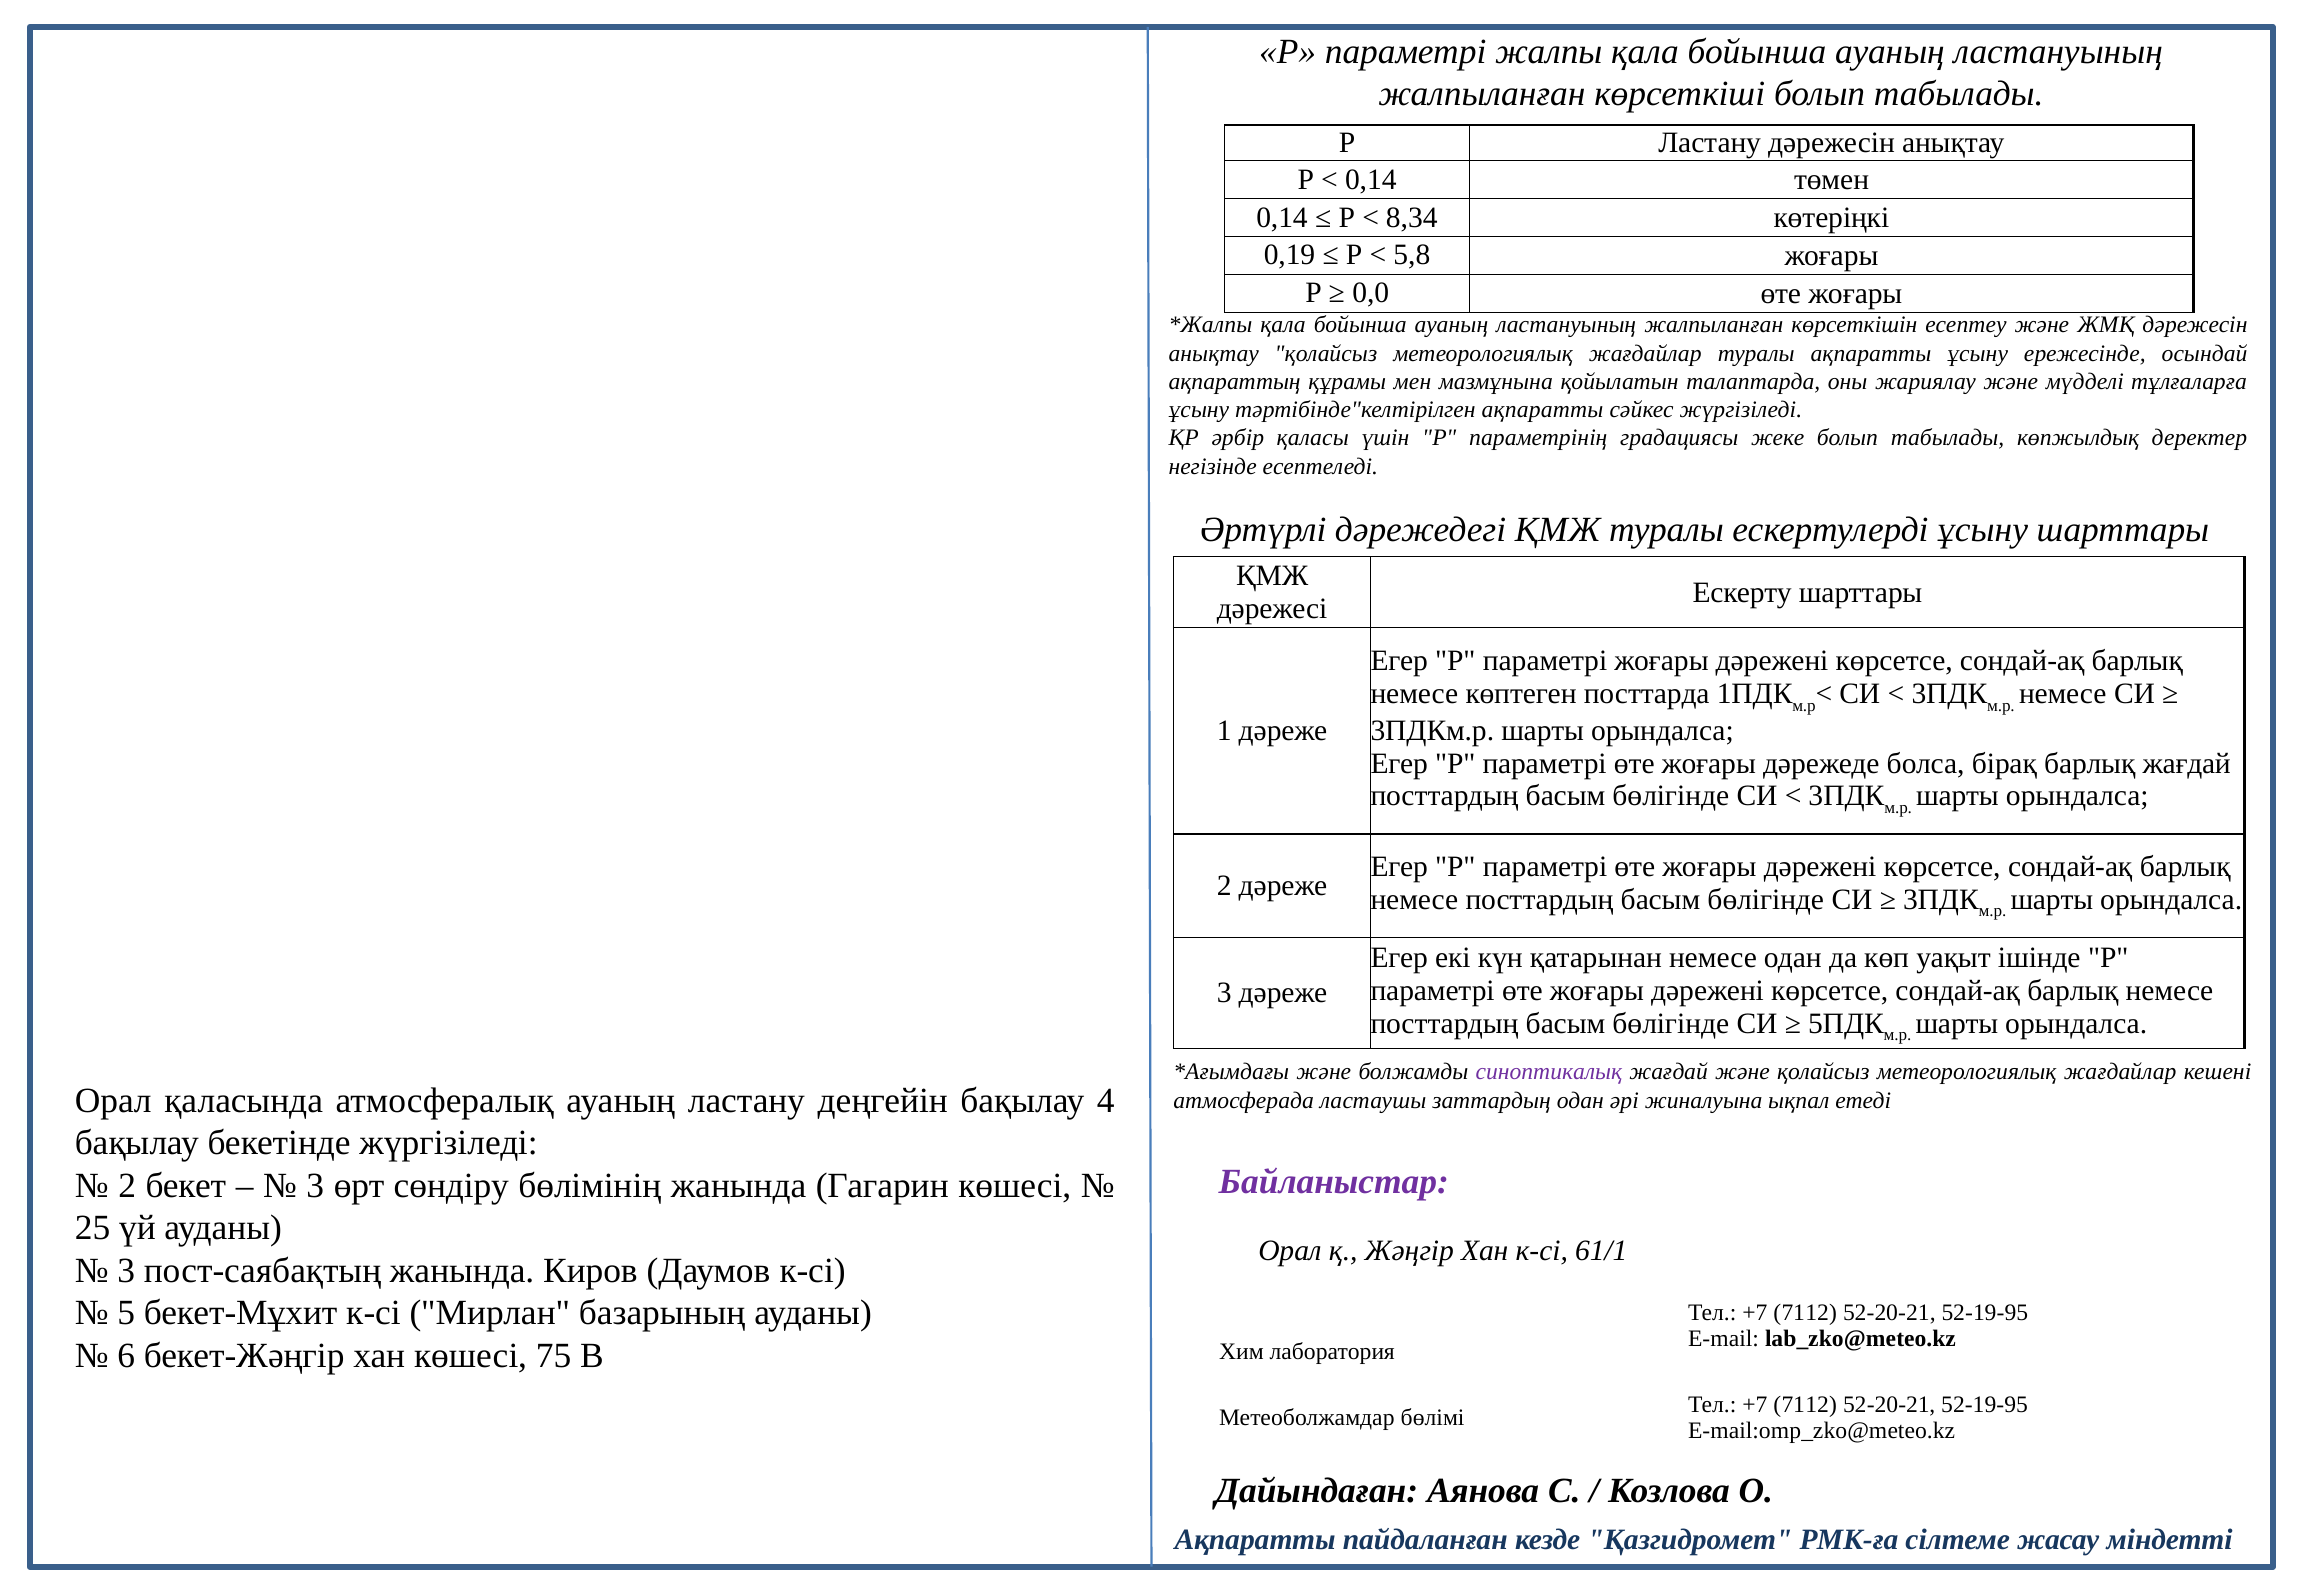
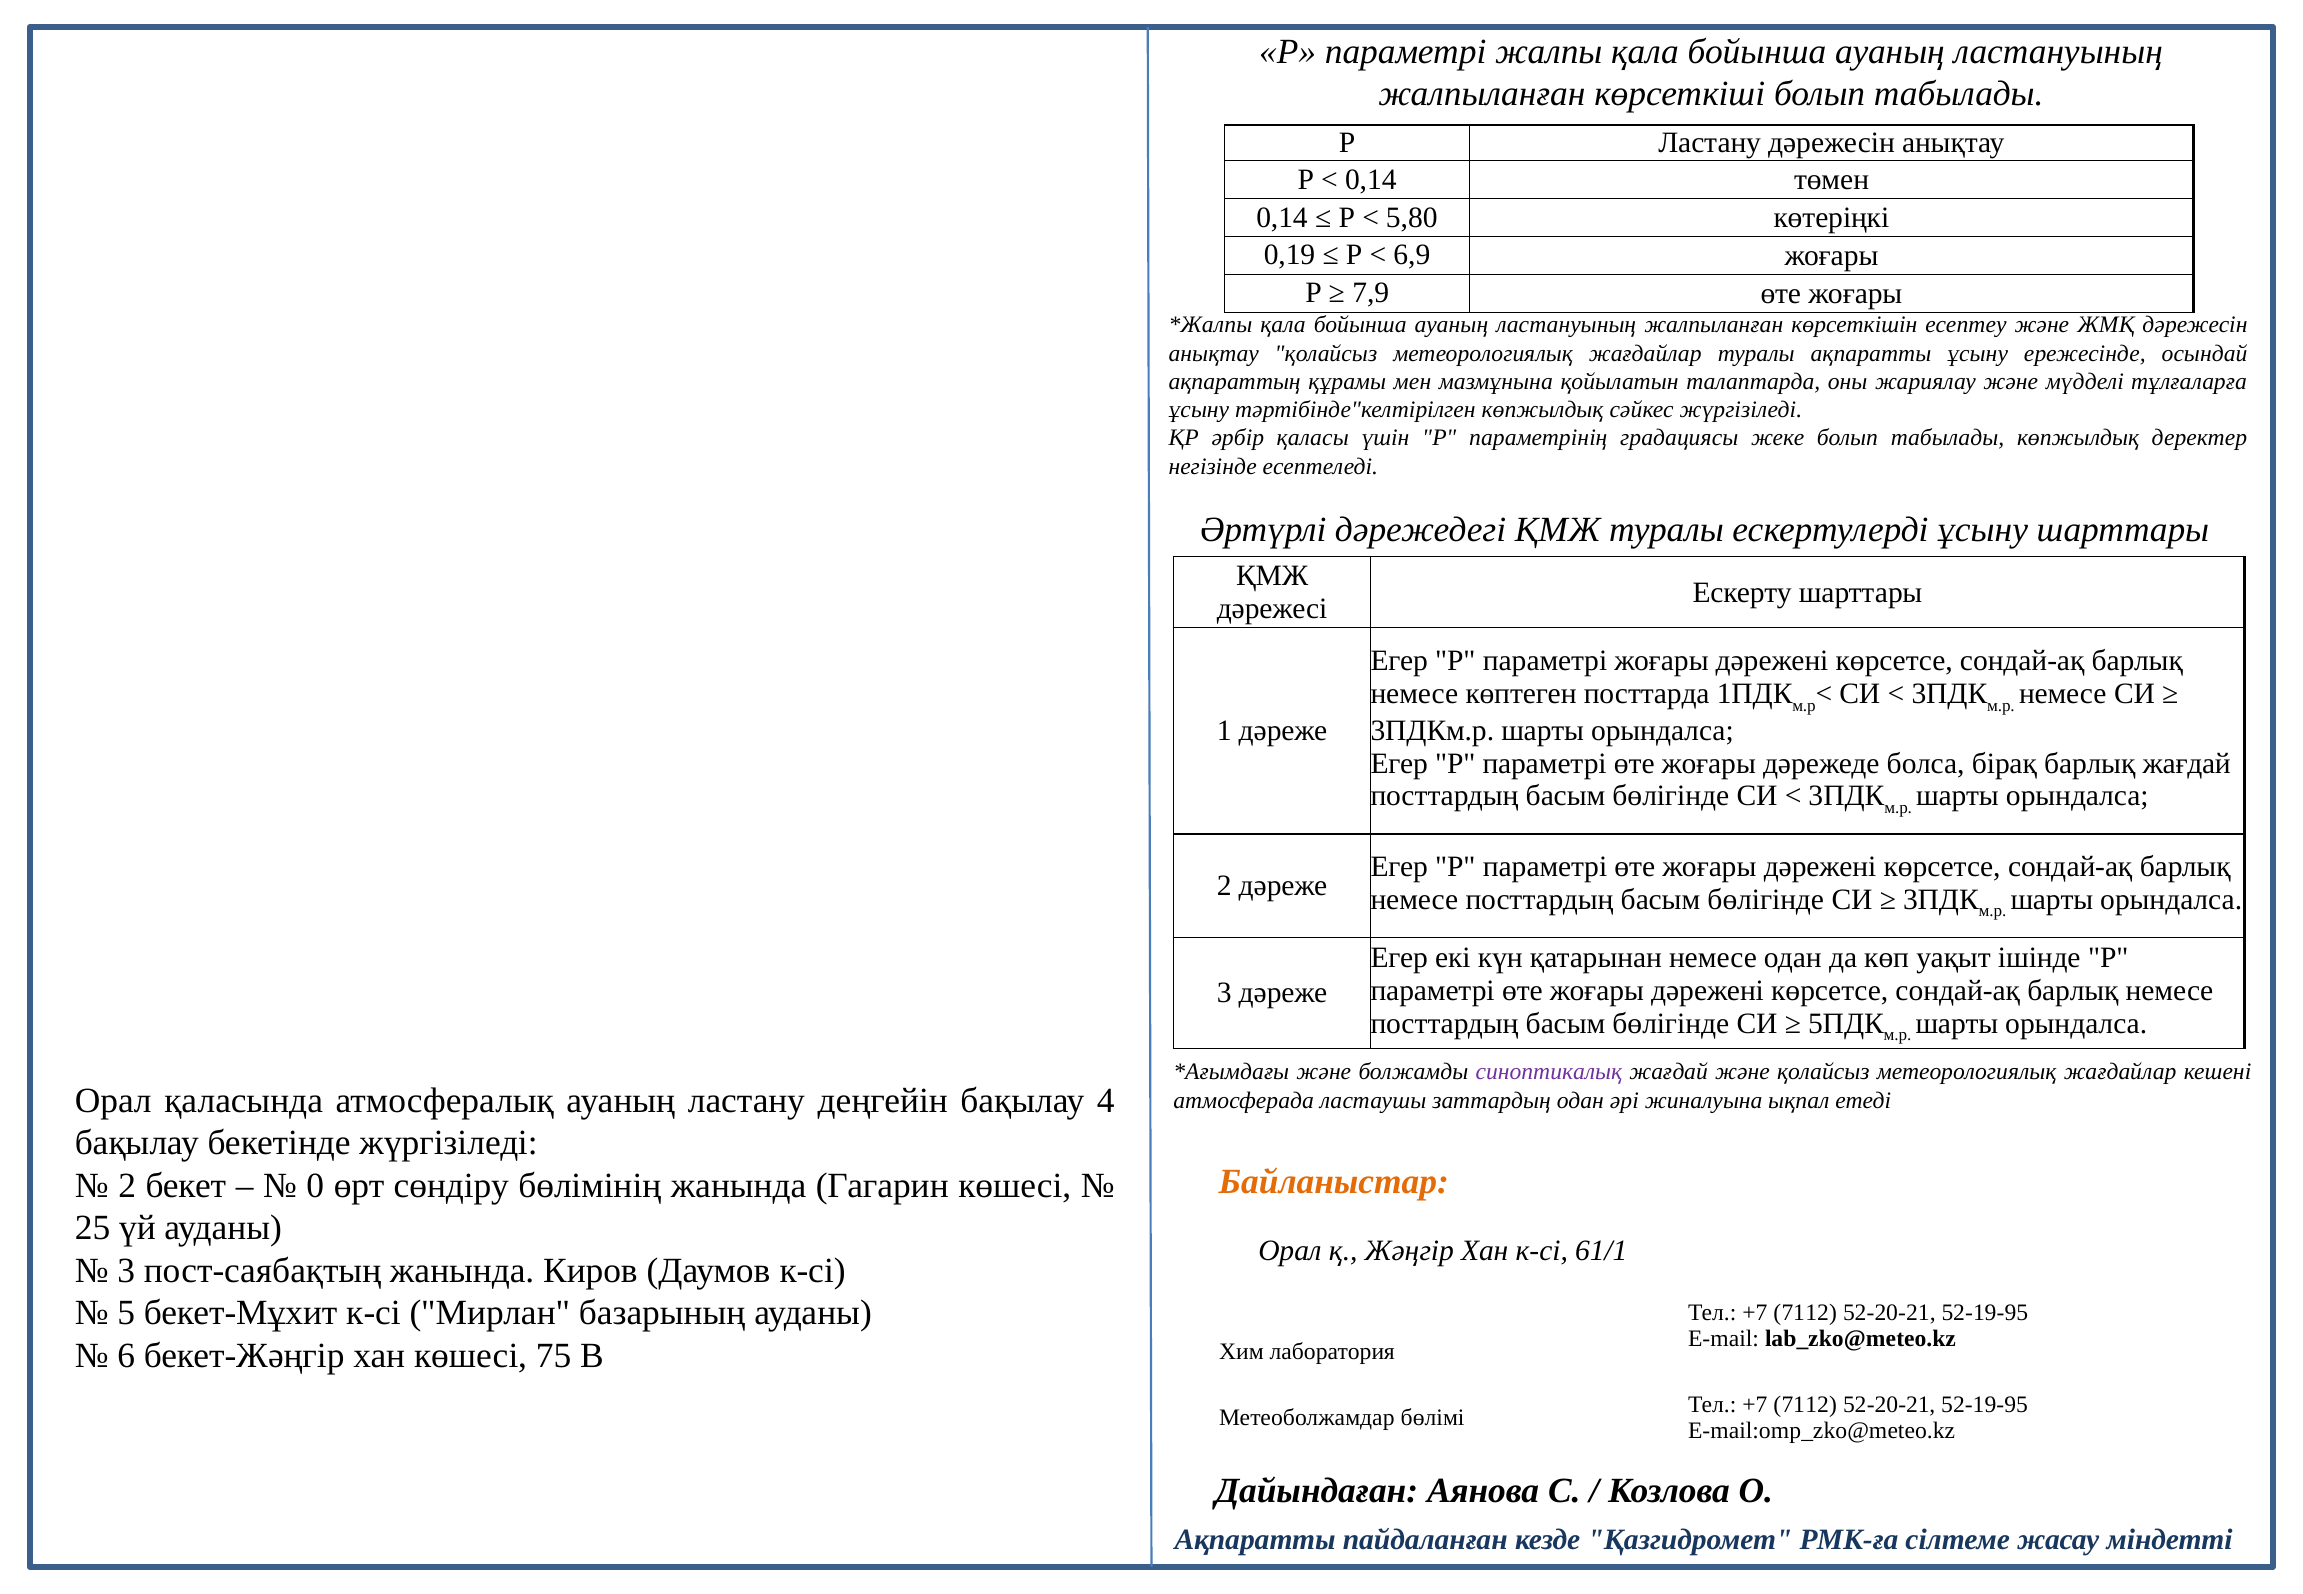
8,34: 8,34 -> 5,80 (1412, 217)
5,8: 5,8 -> 6,9 (1412, 255)
0,0: 0,0 -> 7,9 (1371, 293)
тәртібінде"келтірілген ақпаратты: ақпаратты -> көпжылдық (1543, 410)
Байланыстар colour: purple -> orange (1334, 1182)
3: 3 -> 0 (315, 1186)
